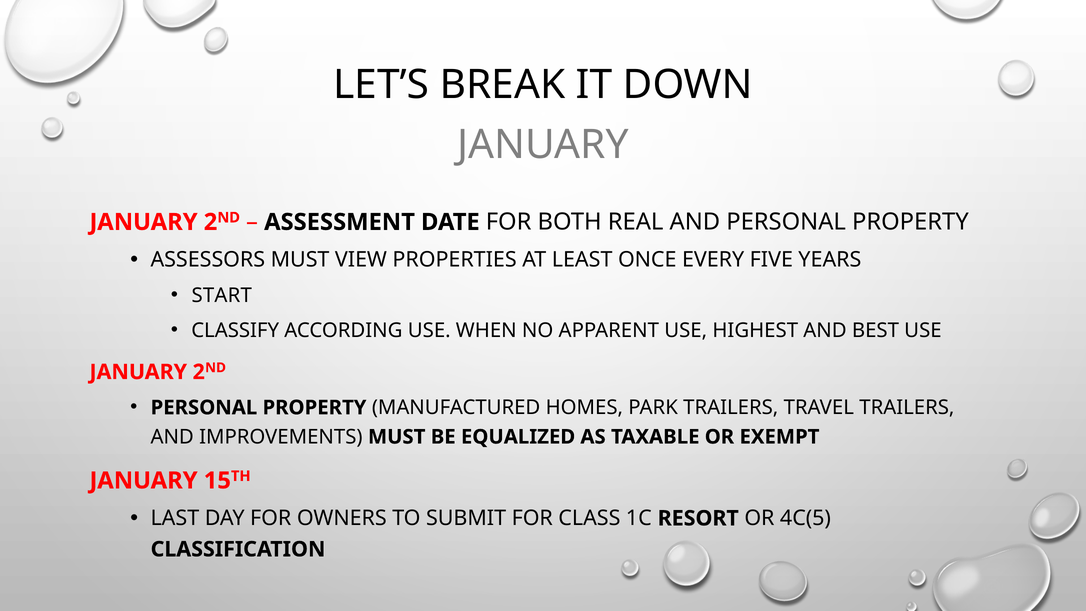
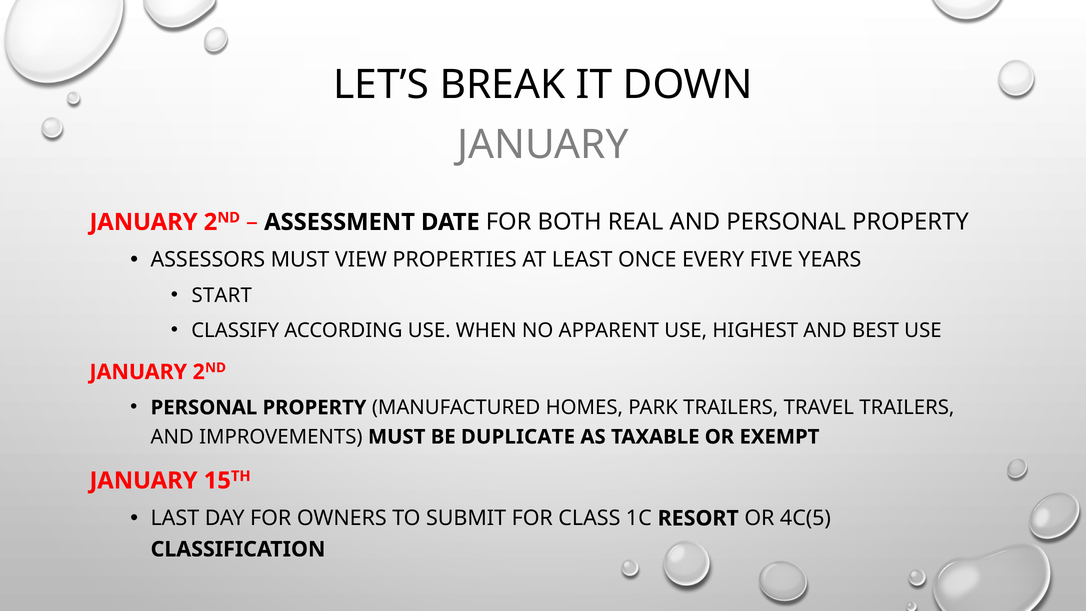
EQUALIZED: EQUALIZED -> DUPLICATE (518, 437)
